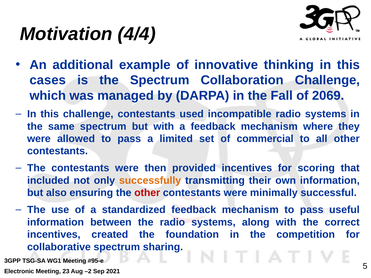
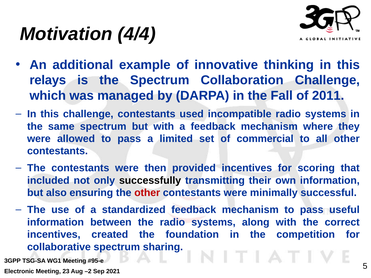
cases: cases -> relays (48, 80)
2069: 2069 -> 2011 (328, 96)
successfully colour: orange -> black (150, 181)
